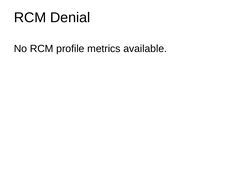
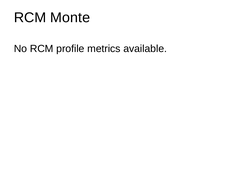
Denial: Denial -> Monte (70, 18)
